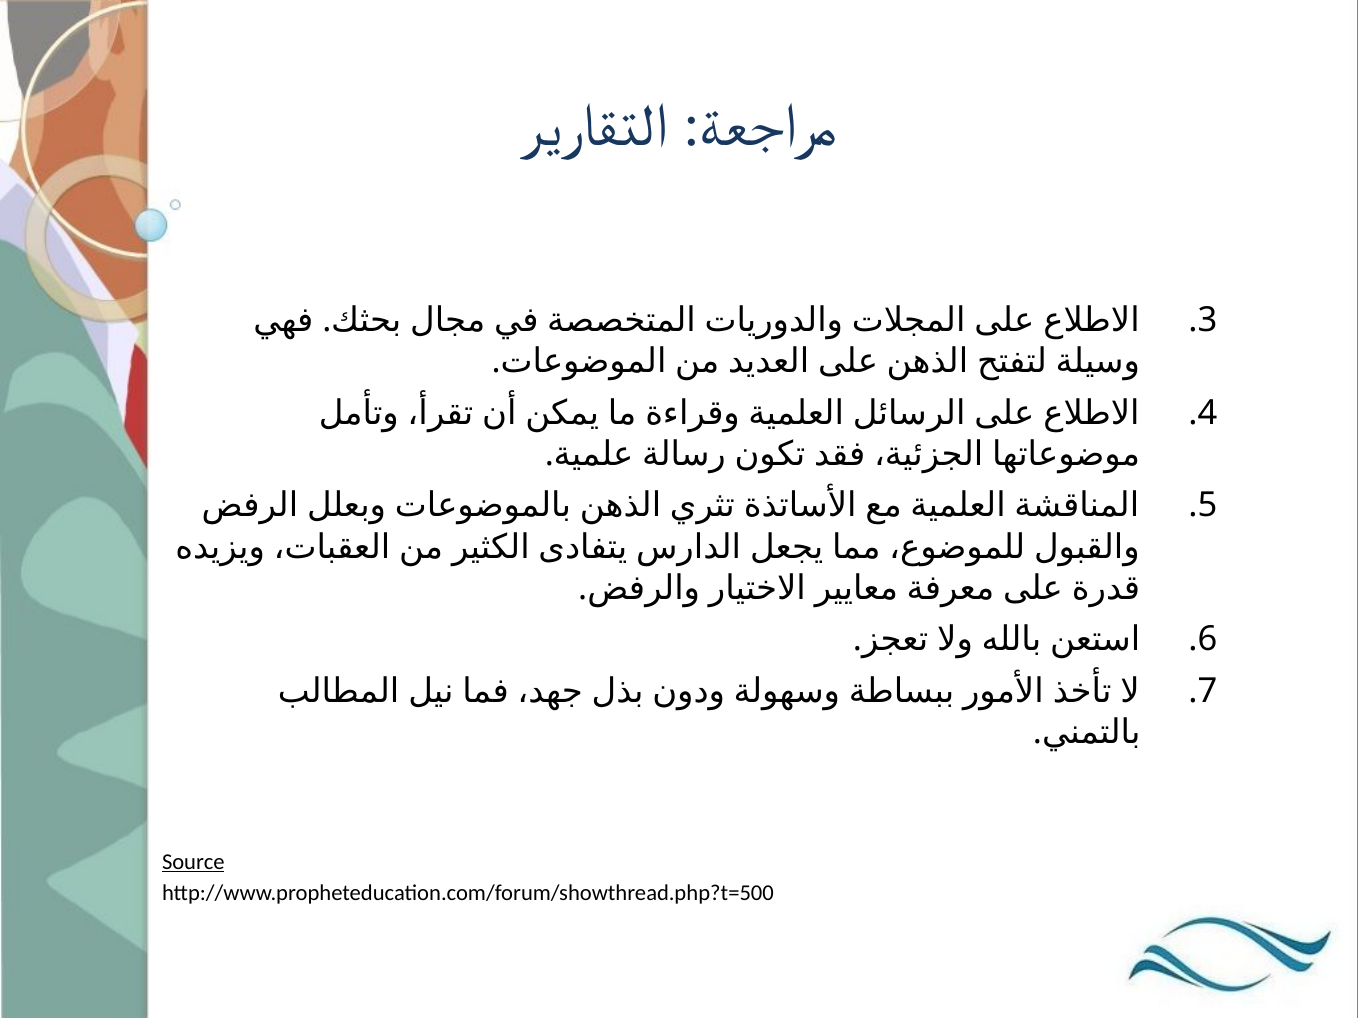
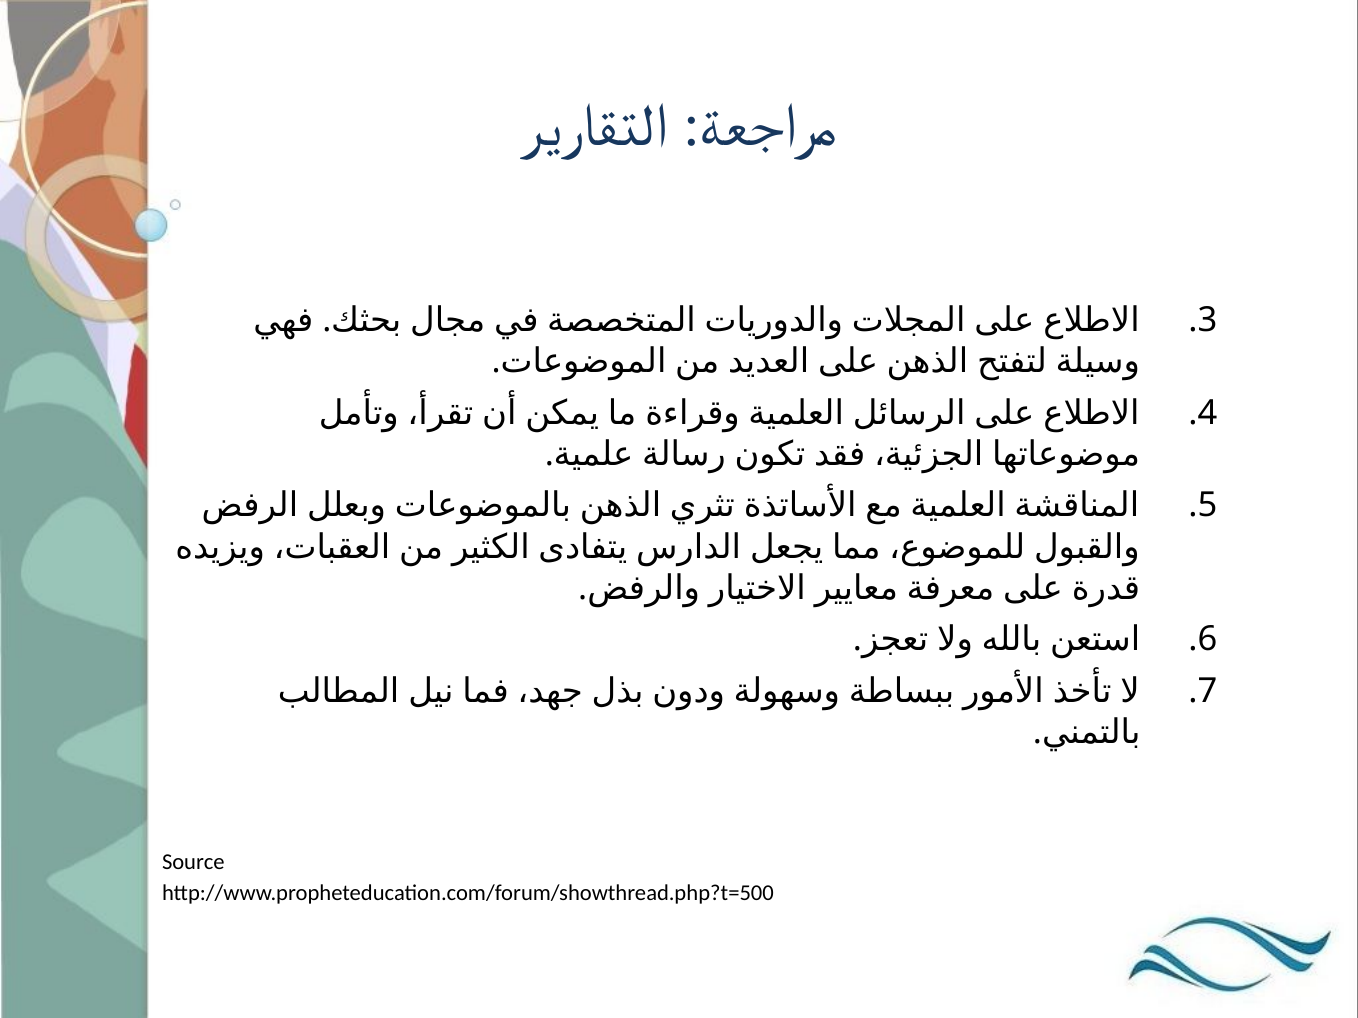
Source underline: present -> none (193, 863)
